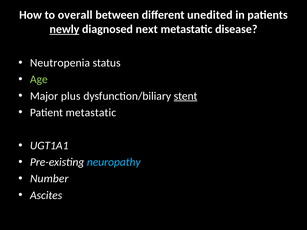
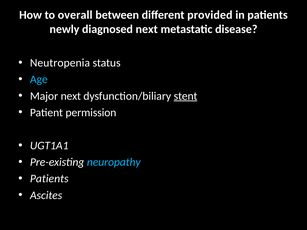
unedited: unedited -> provided (210, 15)
newly underline: present -> none (64, 29)
Age colour: light green -> light blue (39, 80)
Major plus: plus -> next (71, 96)
Patient metastatic: metastatic -> permission (91, 113)
Number: Number -> Patients (49, 179)
